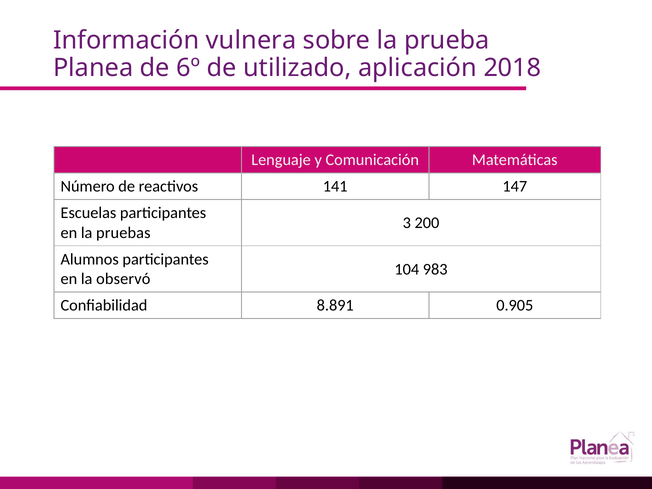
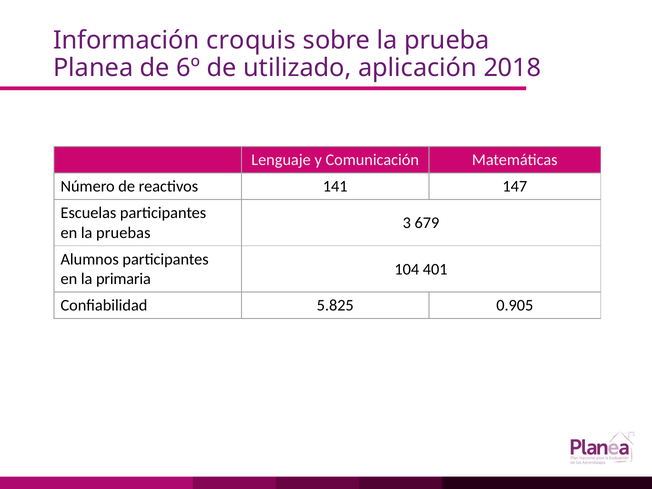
vulnera: vulnera -> croquis (251, 41)
200: 200 -> 679 (427, 223)
983: 983 -> 401 (435, 269)
observó: observó -> primaria (123, 279)
8.891: 8.891 -> 5.825 (335, 306)
